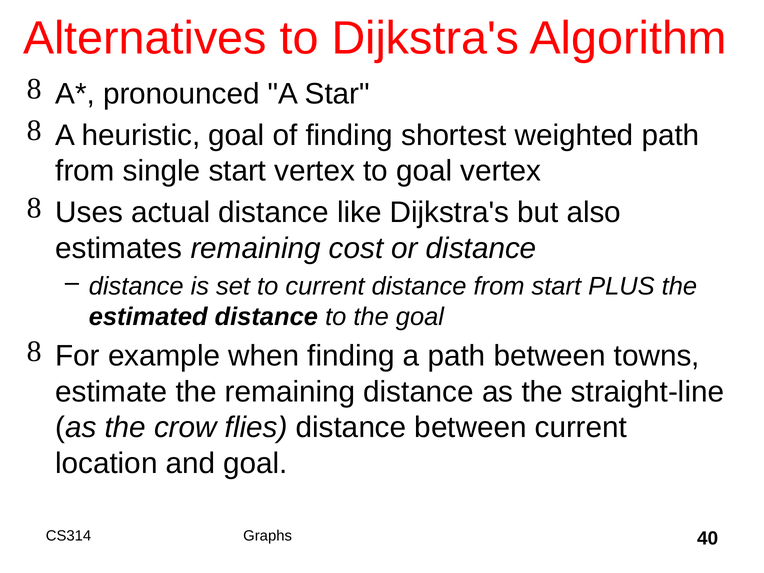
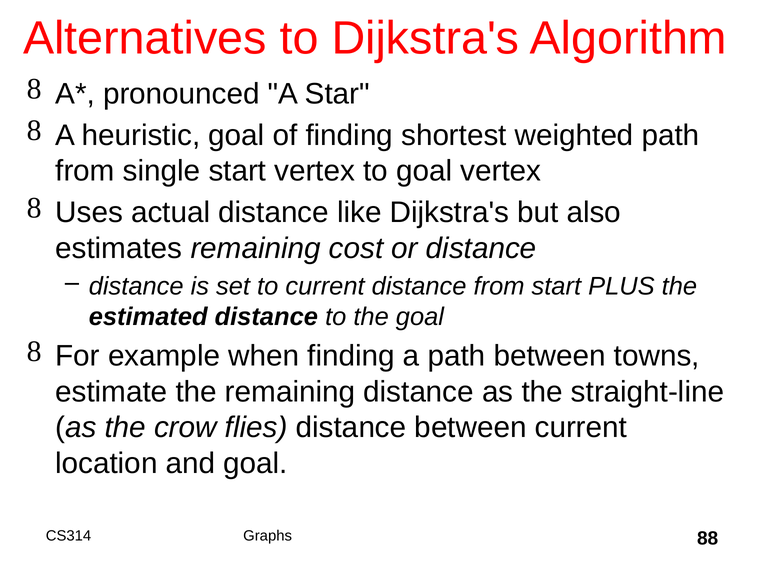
40: 40 -> 88 (708, 539)
